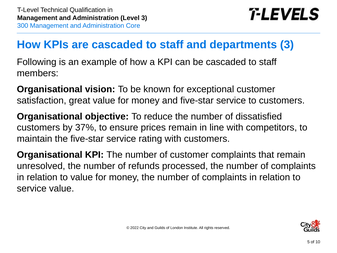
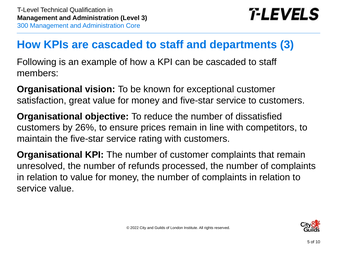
37%: 37% -> 26% (86, 128)
